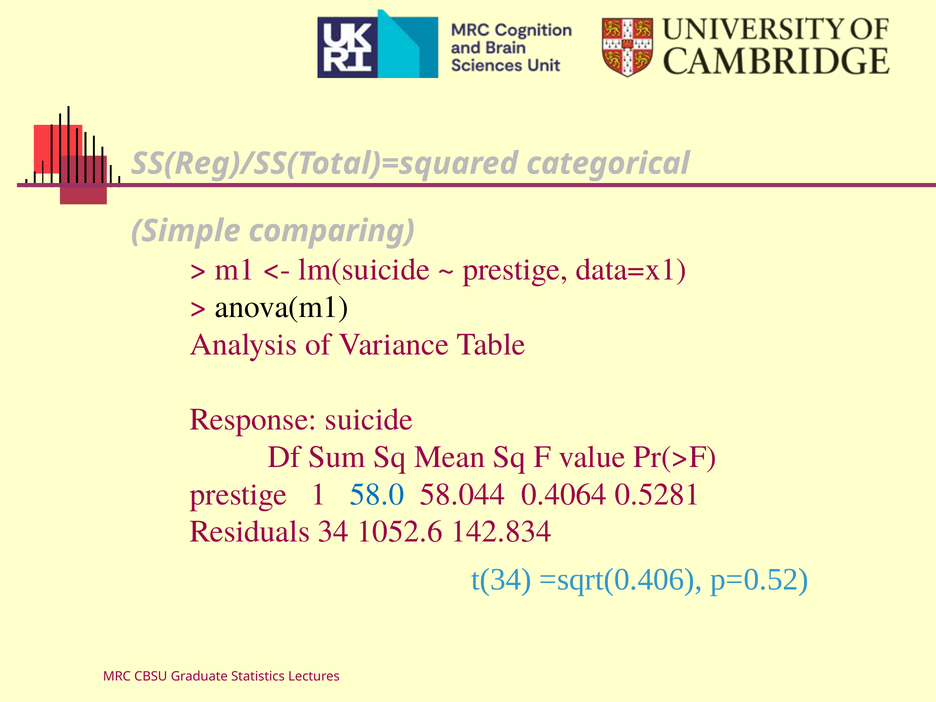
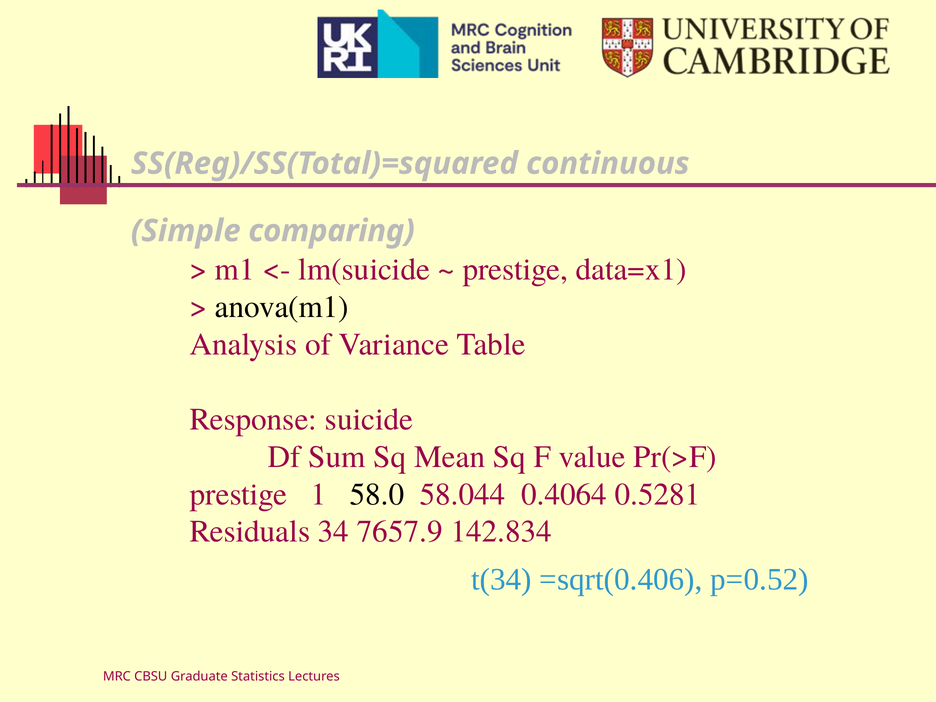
categorical: categorical -> continuous (608, 164)
58.0 colour: blue -> black (377, 494)
1052.6: 1052.6 -> 7657.9 (400, 532)
